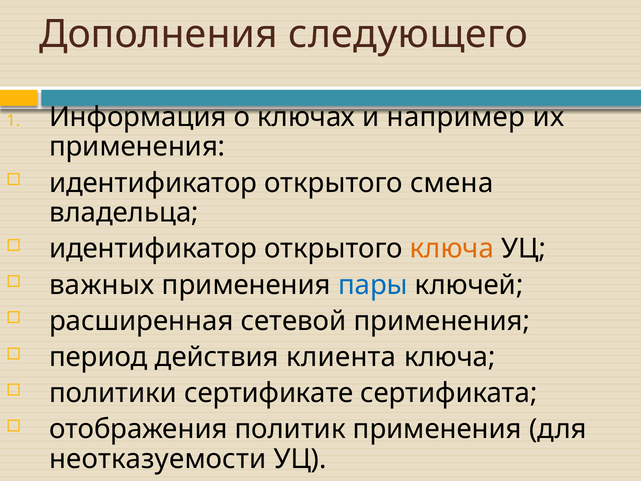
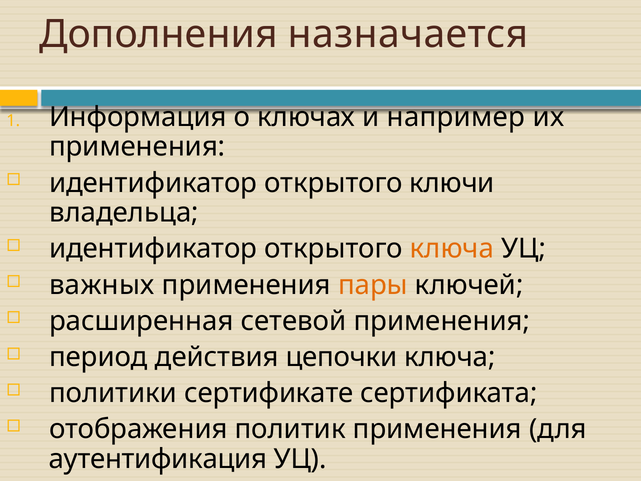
следующего: следующего -> назначается (408, 35)
смена: смена -> ключи (452, 183)
пары colour: blue -> orange (373, 285)
клиента: клиента -> цепочки (342, 357)
неотказуемости: неотказуемости -> аутентификация (158, 459)
